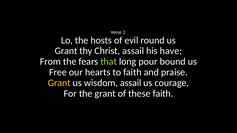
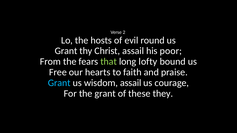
have: have -> poor (171, 51)
pour: pour -> lofty (148, 62)
Grant colour: yellow -> light blue (59, 83)
these faith: faith -> they (163, 94)
